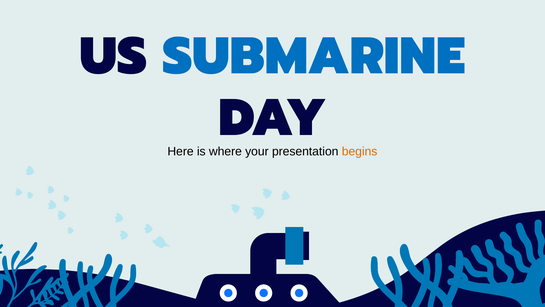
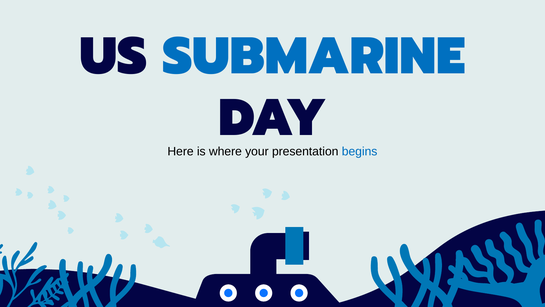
begins colour: orange -> blue (360, 151)
